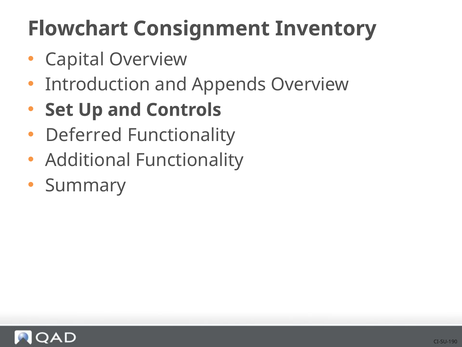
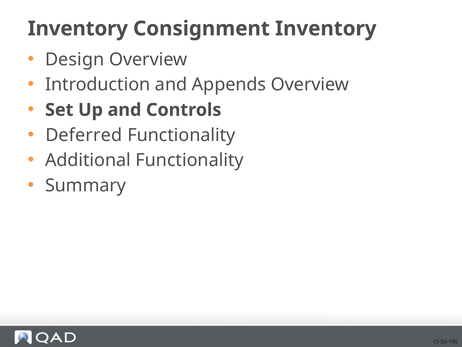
Flowchart: Flowchart -> Inventory (78, 29)
Capital: Capital -> Design (75, 59)
